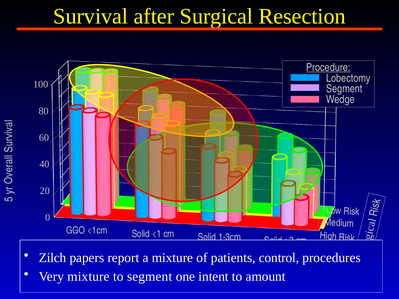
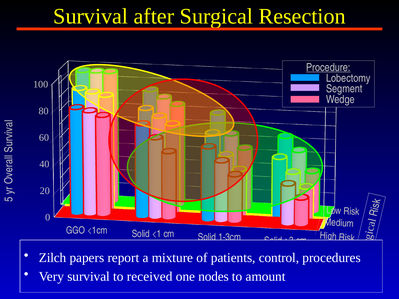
Very mixture: mixture -> survival (89, 277)
to segment: segment -> received (150, 277)
intent: intent -> nodes (214, 277)
